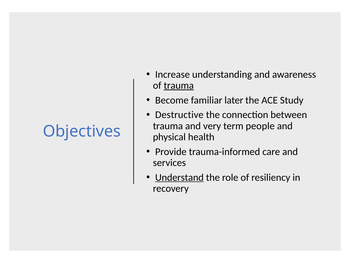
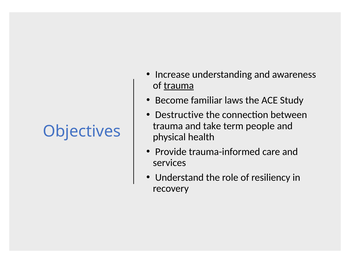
later: later -> laws (234, 100)
very: very -> take (212, 126)
Understand underline: present -> none (179, 177)
